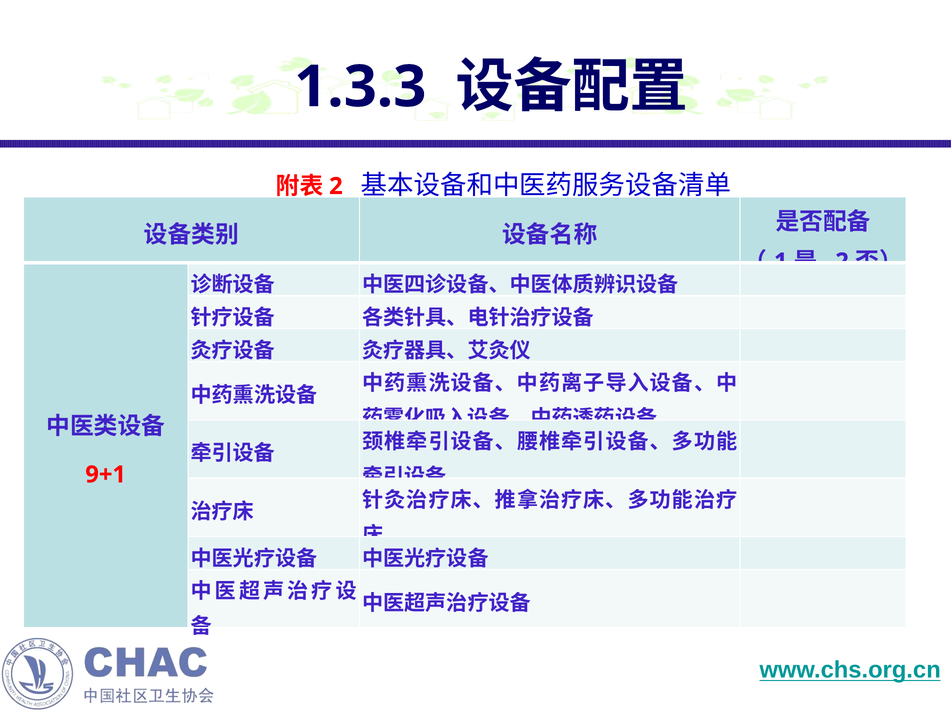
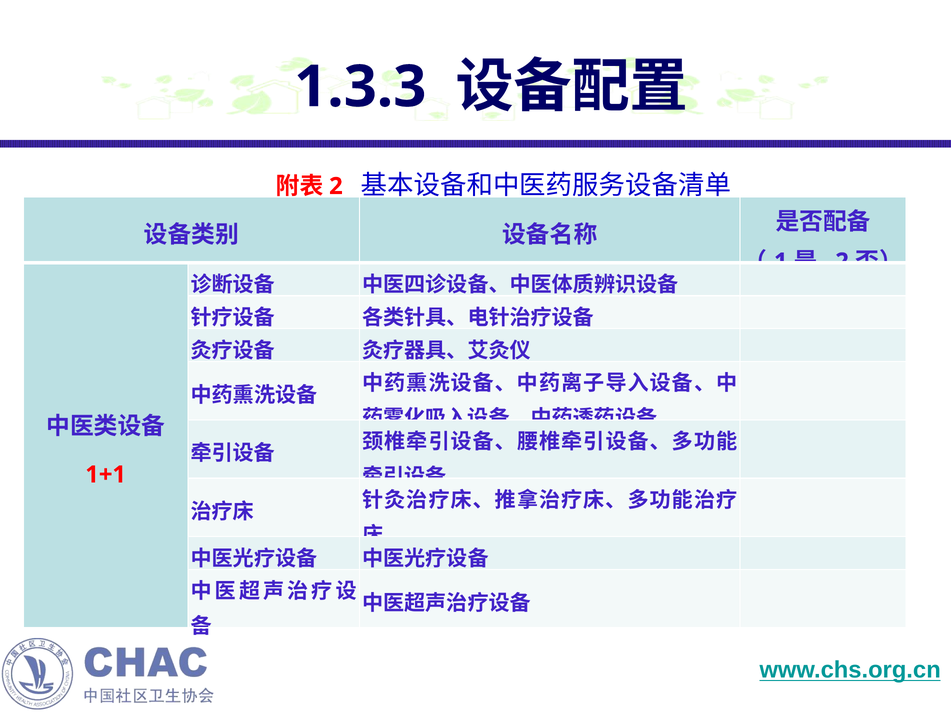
9+1: 9+1 -> 1+1 (106, 474)
